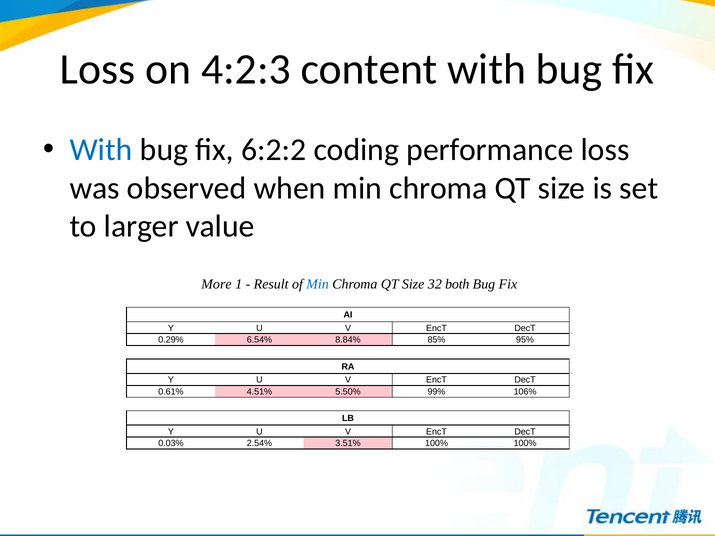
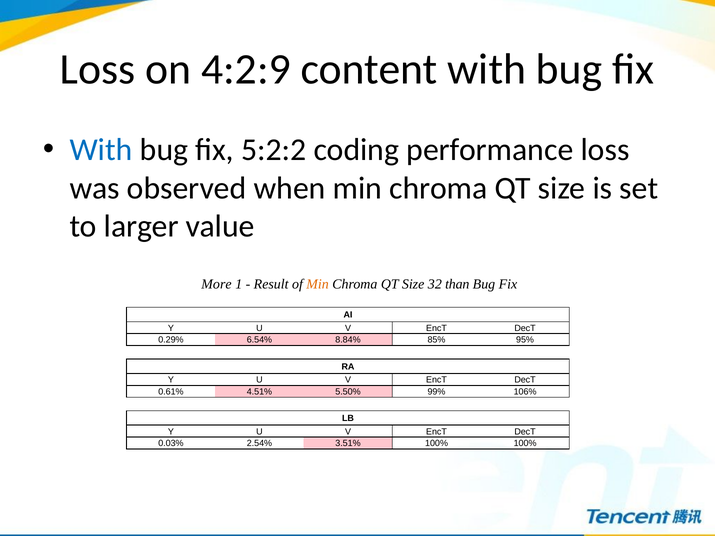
4:2:3: 4:2:3 -> 4:2:9 (246, 69)
6:2:2: 6:2:2 -> 5:2:2 (274, 150)
Min colour: blue -> orange (318, 284)
both: both -> than (457, 284)
